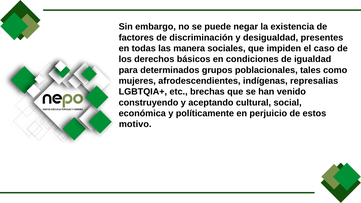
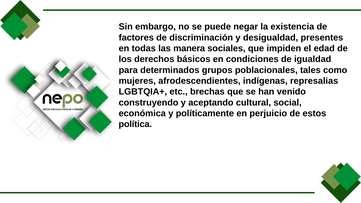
caso: caso -> edad (324, 48)
motivo: motivo -> política (135, 124)
